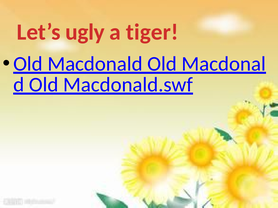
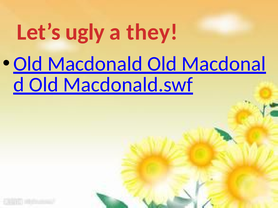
tiger: tiger -> they (152, 32)
